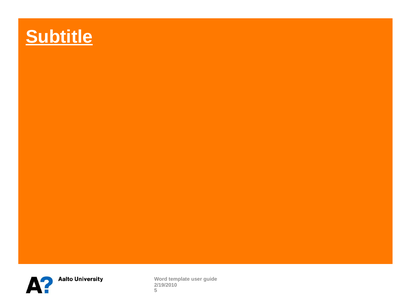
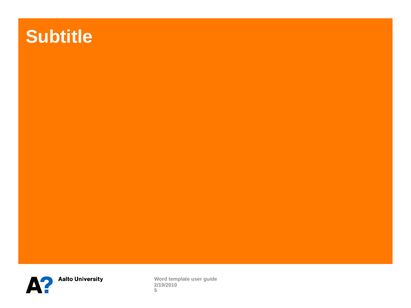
Subtitle underline: present -> none (59, 37)
